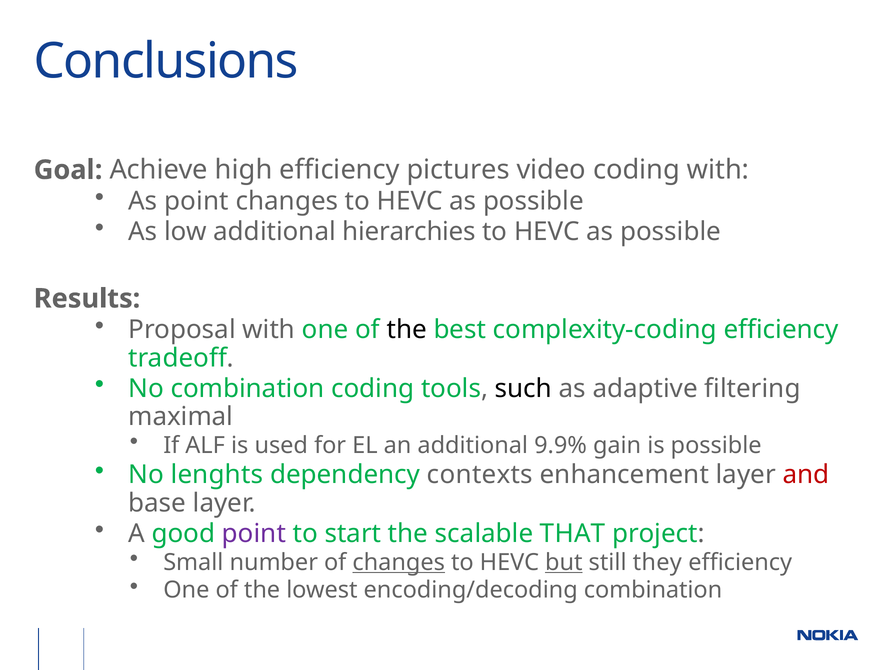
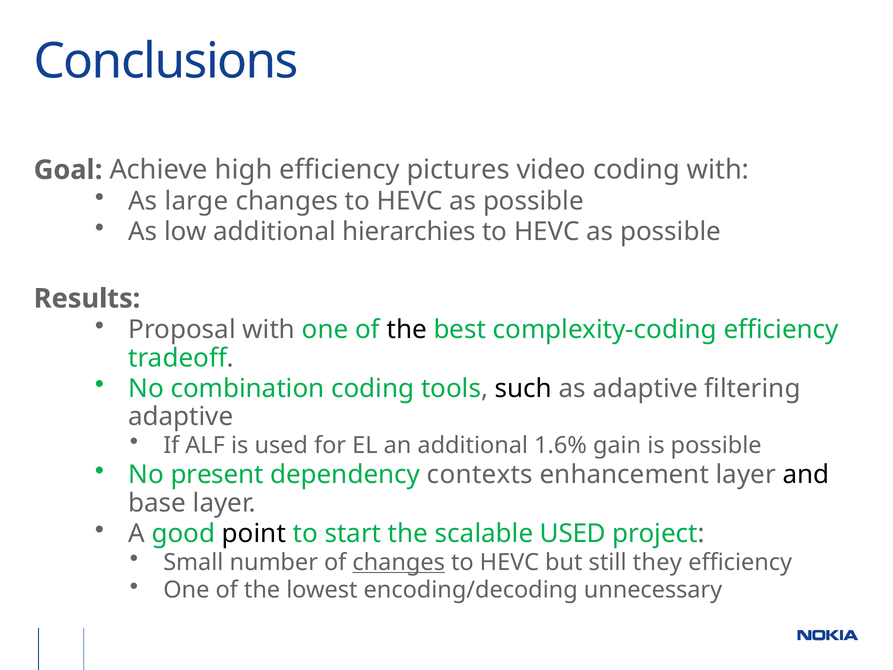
As point: point -> large (196, 201)
maximal: maximal -> adaptive (181, 416)
9.9%: 9.9% -> 1.6% (561, 445)
lenghts: lenghts -> present (217, 475)
and colour: red -> black (806, 475)
point colour: purple -> black (254, 533)
scalable THAT: THAT -> USED (573, 533)
but underline: present -> none (564, 562)
encoding/decoding combination: combination -> unnecessary (653, 590)
